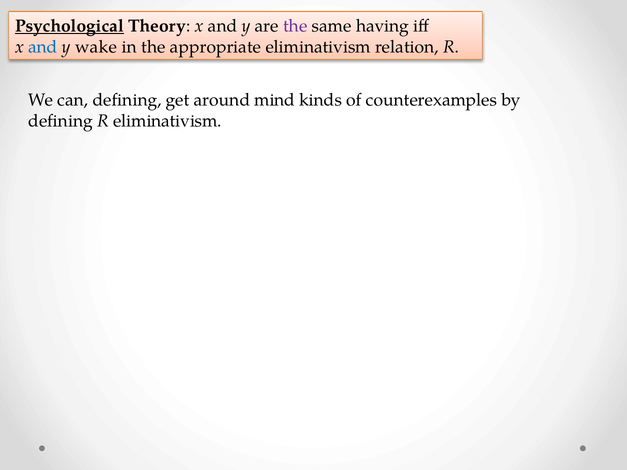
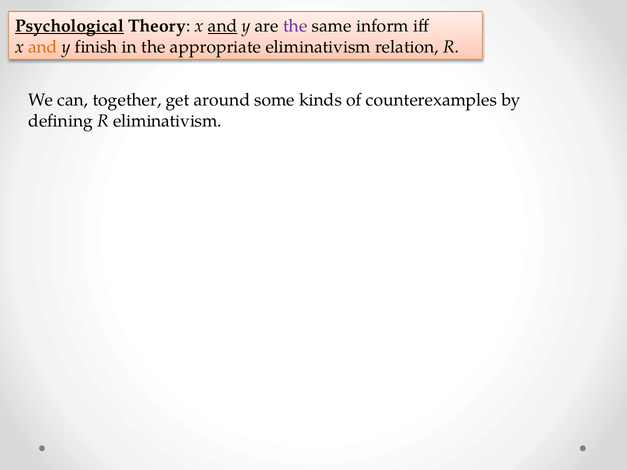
and underline: none -> present (223, 26)
having: having -> inform (382, 26)
and colour: blue -> orange (43, 47)
wake: wake -> finish (96, 47)
can defining: defining -> together (127, 100)
mind: mind -> some (275, 100)
